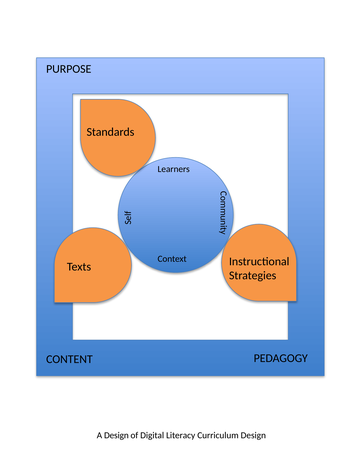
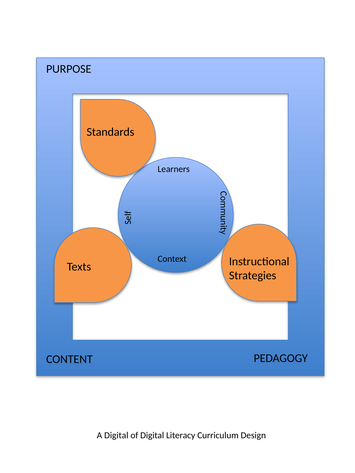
A Design: Design -> Digital (116, 436)
